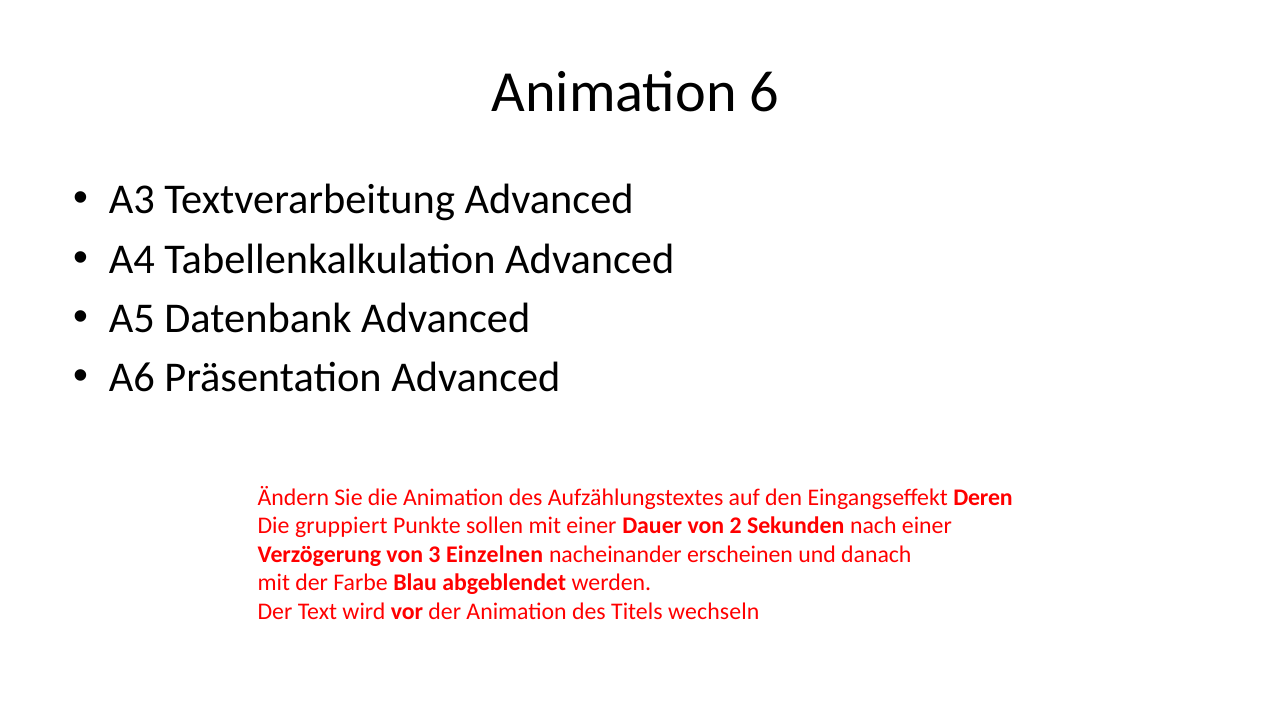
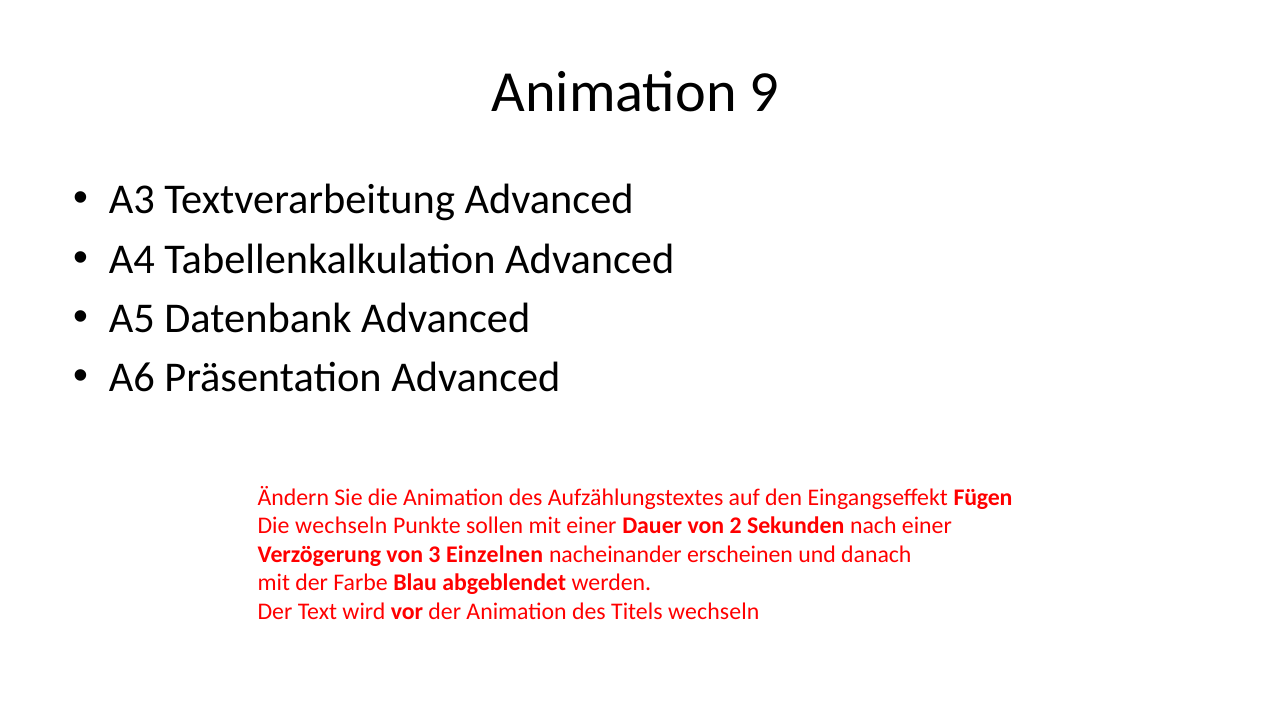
6: 6 -> 9 (765, 92)
Deren: Deren -> Fügen (983, 497)
Die gruppiert: gruppiert -> wechseln (341, 526)
